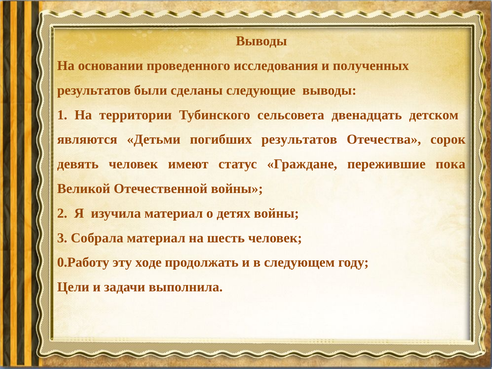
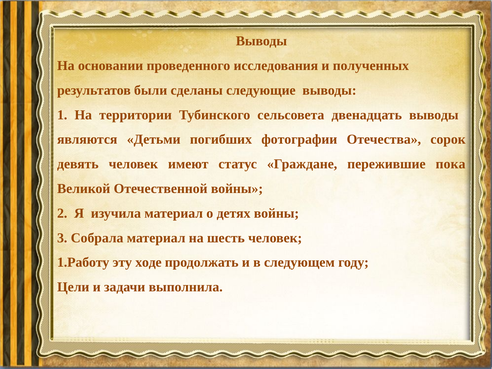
двенадцать детском: детском -> выводы (434, 115)
погибших результатов: результатов -> фотографии (299, 139)
0.Работу: 0.Работу -> 1.Работу (83, 262)
